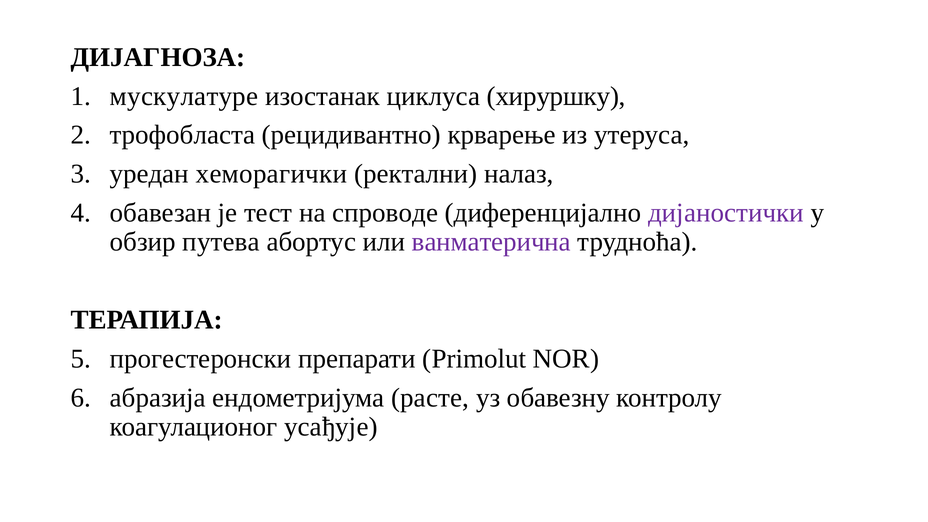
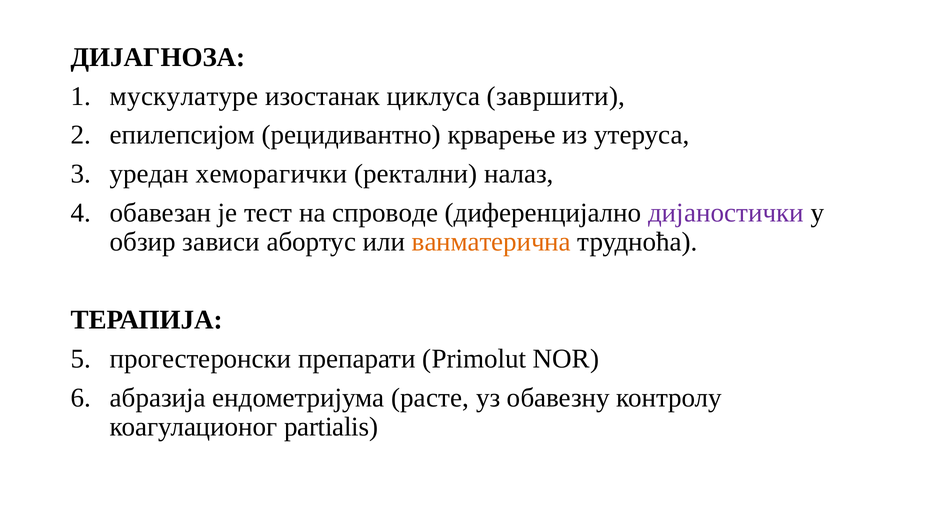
хируршку: хируршку -> завршити (556, 96)
трофобласта: трофобласта -> епилепсијом (182, 135)
путева: путева -> зависи (221, 242)
ванматерична colour: purple -> orange (491, 242)
усађује: усађује -> partialis (331, 427)
